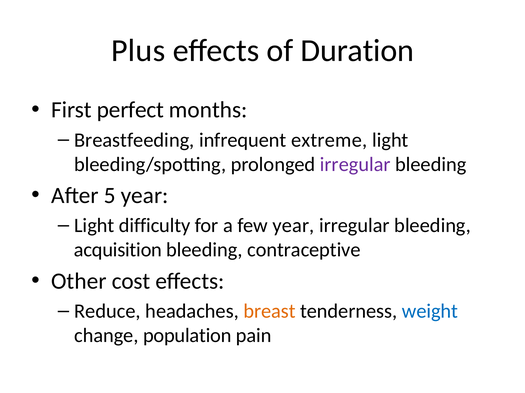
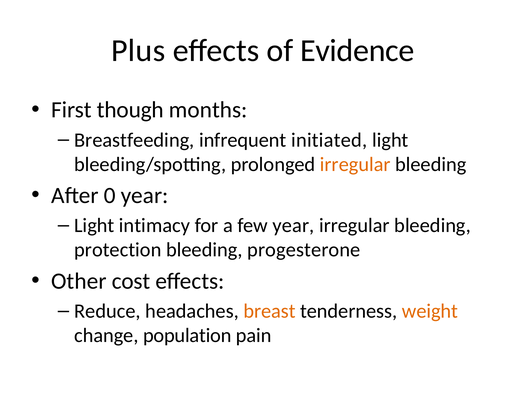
Duration: Duration -> Evidence (357, 51)
perfect: perfect -> though (130, 110)
extreme: extreme -> initiated (329, 140)
irregular colour: purple -> orange (355, 165)
5: 5 -> 0 (110, 196)
difficulty: difficulty -> intimacy (155, 226)
acquisition: acquisition -> protection (118, 250)
contraceptive: contraceptive -> progesterone (304, 250)
weight colour: blue -> orange (430, 312)
